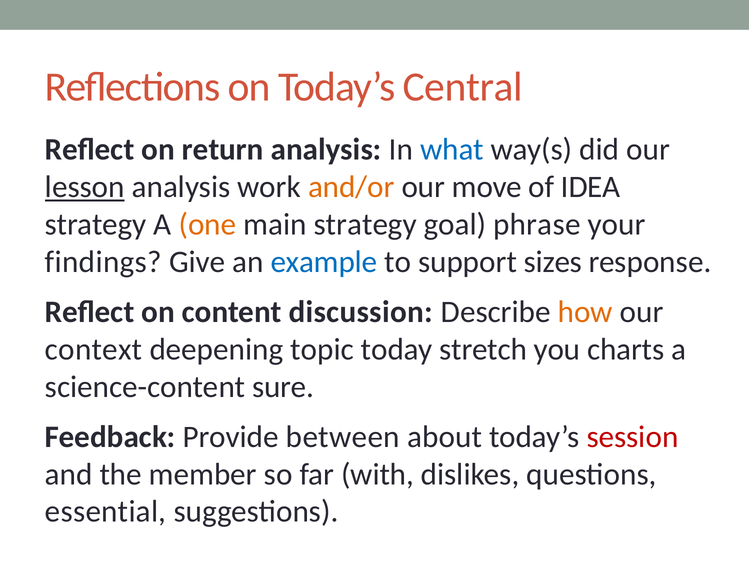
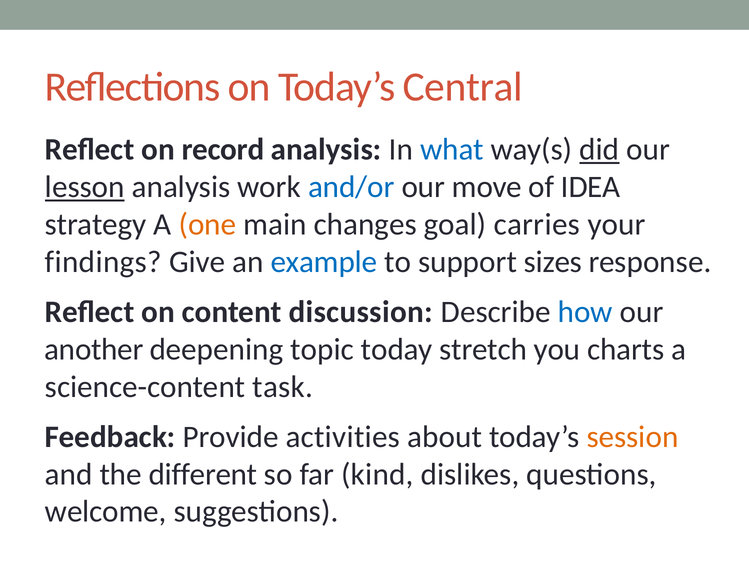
return: return -> record (223, 149)
did underline: none -> present (599, 149)
and/or colour: orange -> blue (351, 187)
main strategy: strategy -> changes (365, 224)
phrase: phrase -> carries (537, 224)
how colour: orange -> blue (585, 312)
context: context -> another (94, 349)
sure: sure -> task (283, 387)
between: between -> activities (343, 437)
session colour: red -> orange (632, 437)
member: member -> different (203, 474)
with: with -> kind (377, 474)
essential: essential -> welcome (106, 511)
